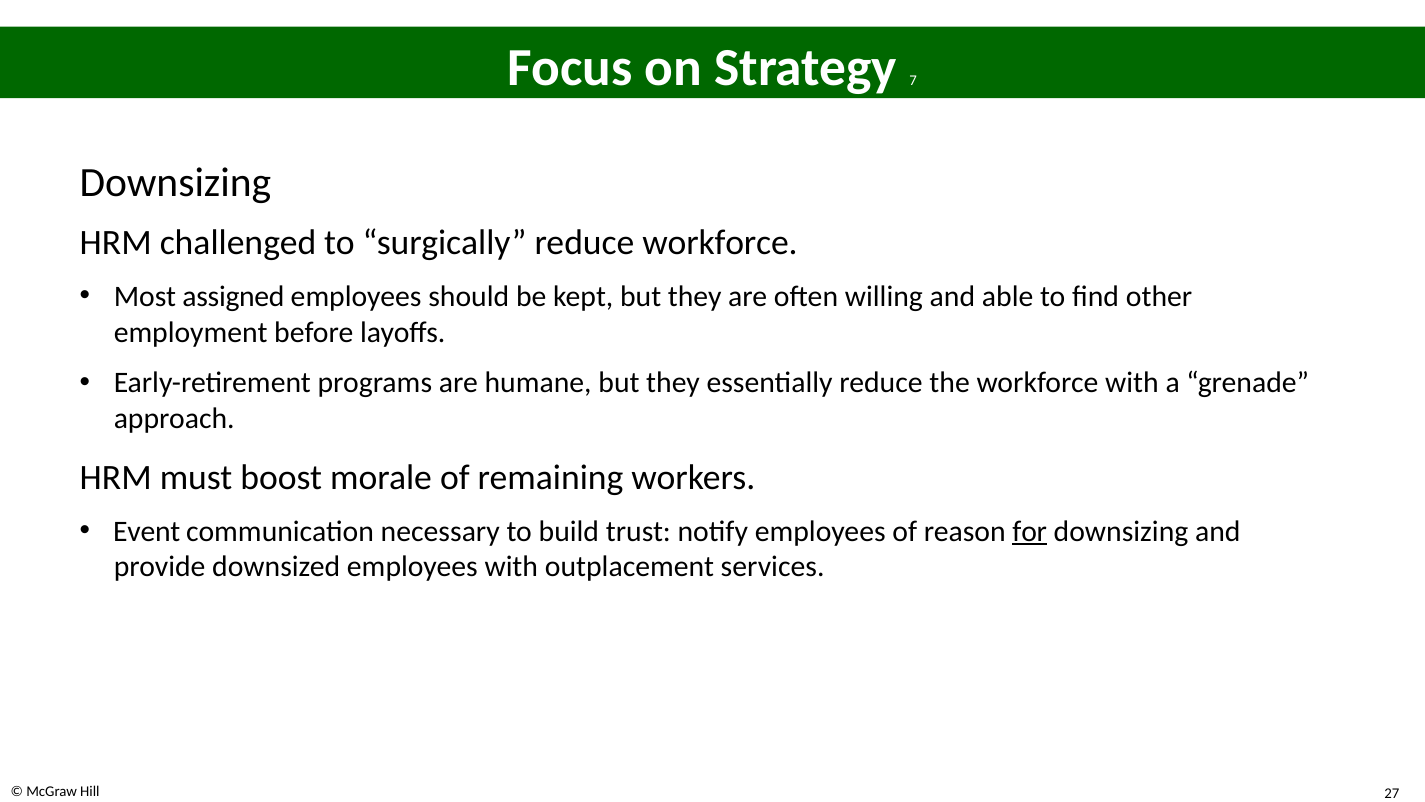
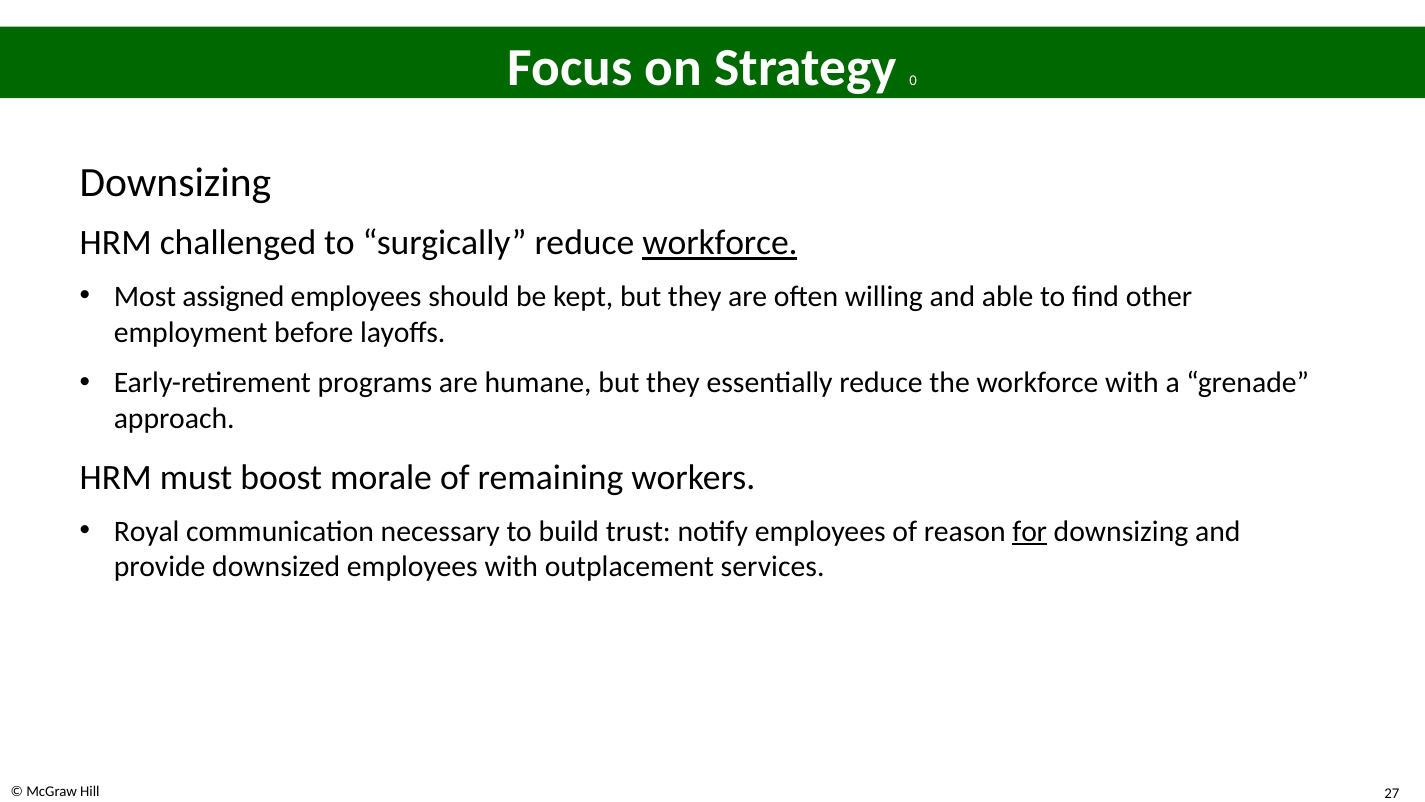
7: 7 -> 0 (913, 81)
workforce underline: none -> present (720, 243)
Event: Event -> Royal (147, 531)
